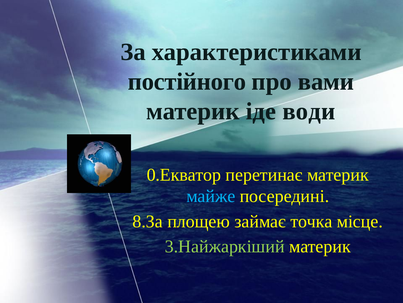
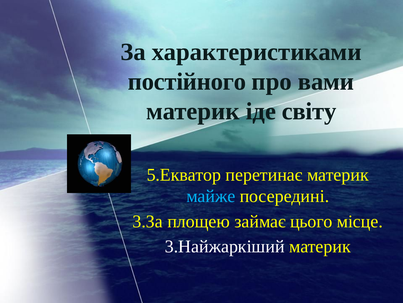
води: води -> світу (309, 111)
0.Екватор: 0.Екватор -> 5.Екватор (184, 174)
8.За: 8.За -> 3.За (148, 221)
точка: точка -> цього (311, 221)
3.Найжаркіший colour: light green -> white (225, 246)
